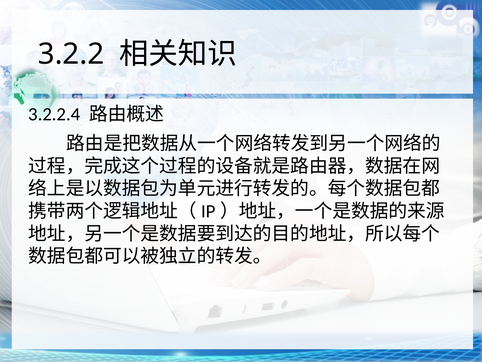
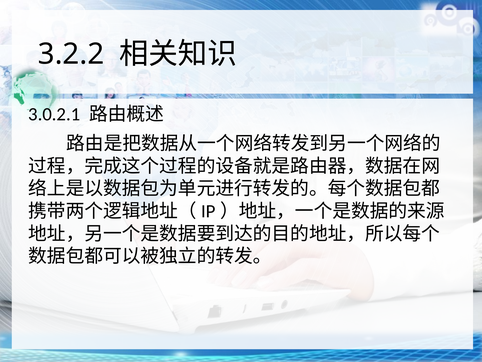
3.2.2.4: 3.2.2.4 -> 3.0.2.1 (54, 114)
